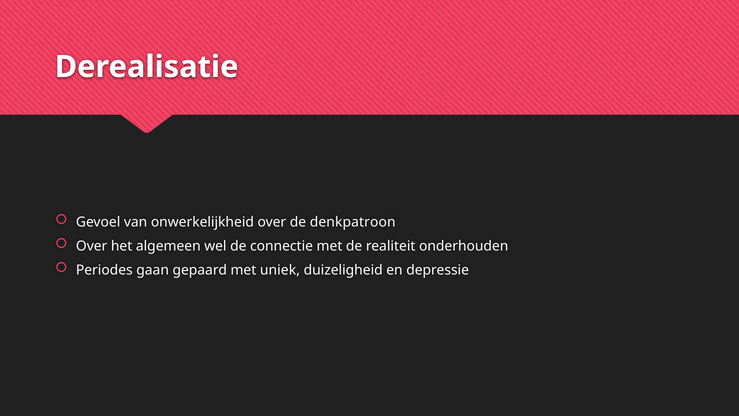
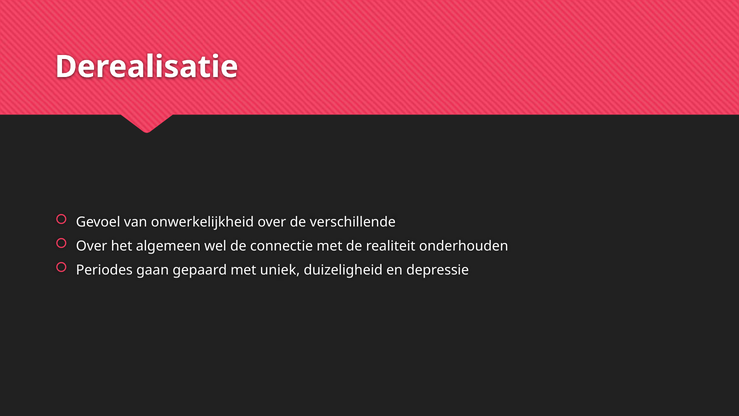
denkpatroon: denkpatroon -> verschillende (353, 222)
